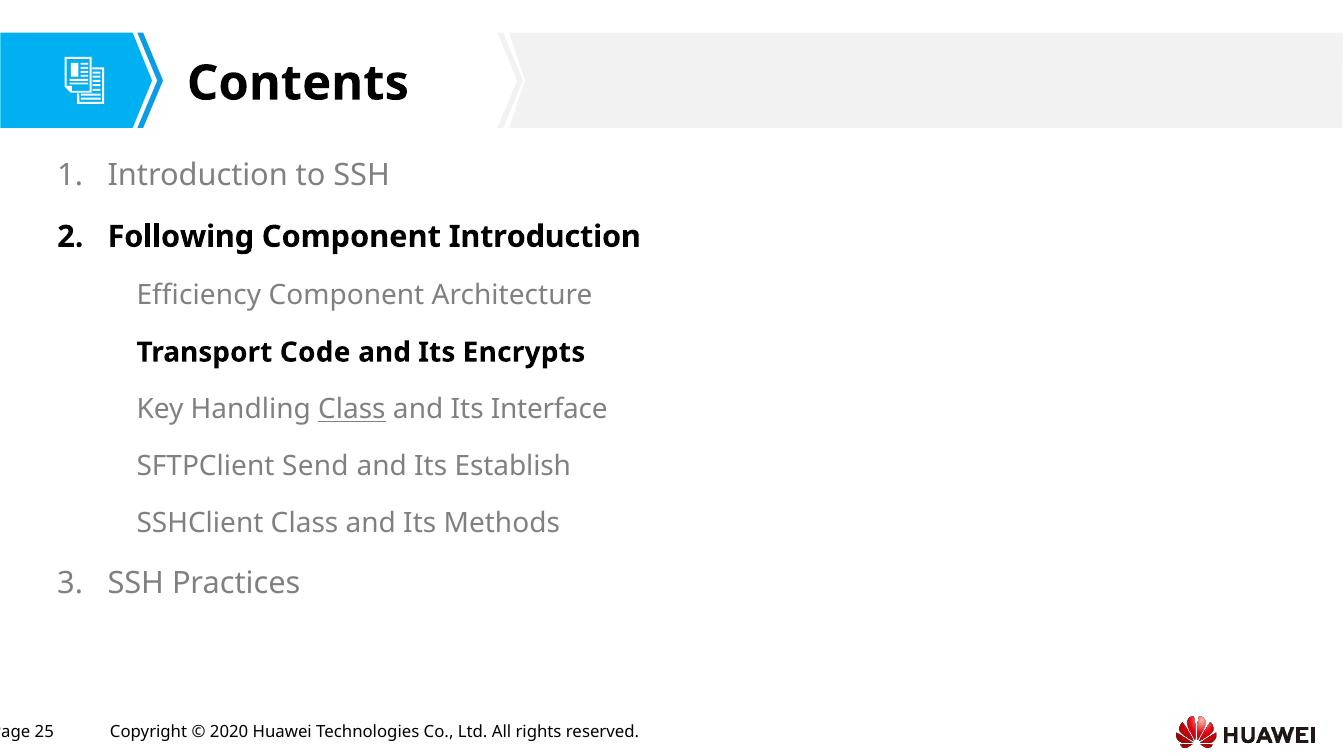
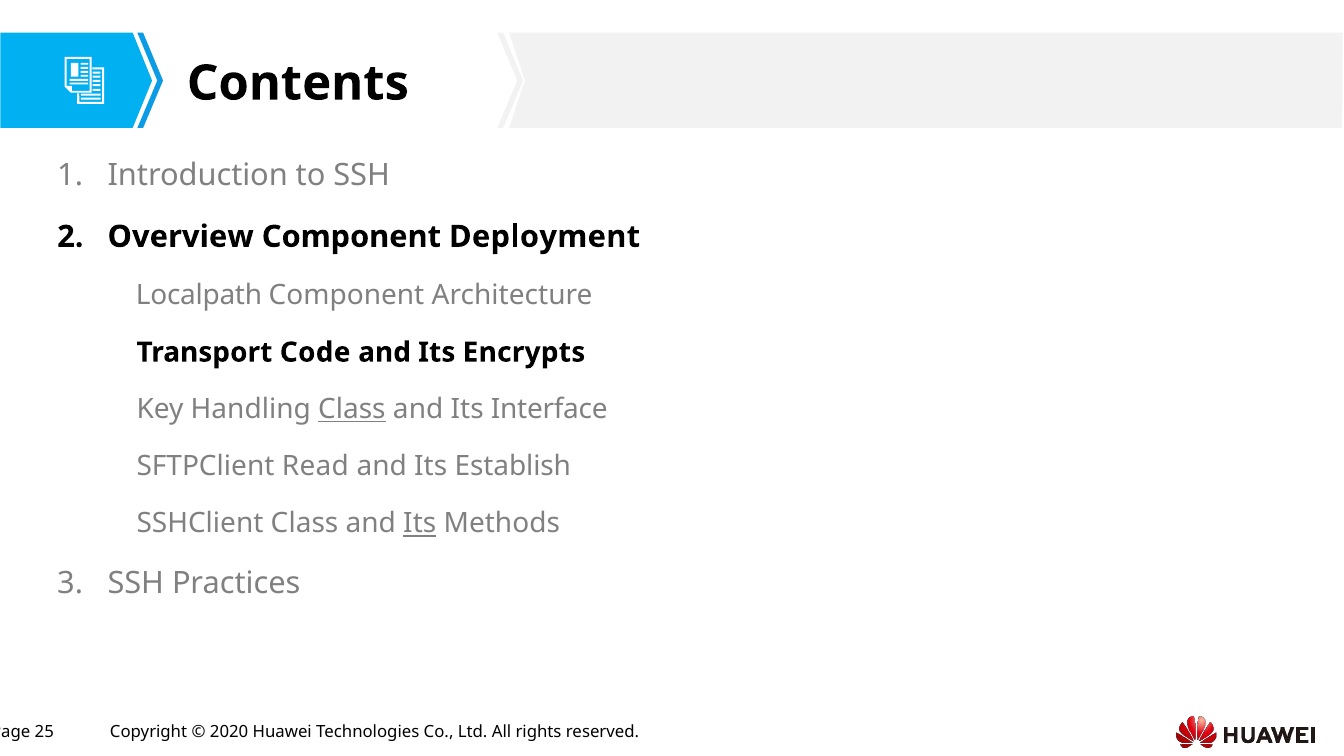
Following: Following -> Overview (181, 237)
Component Introduction: Introduction -> Deployment (545, 237)
Efficiency: Efficiency -> Localpath (199, 295)
Send: Send -> Read (315, 467)
Its underline: none -> present (420, 524)
